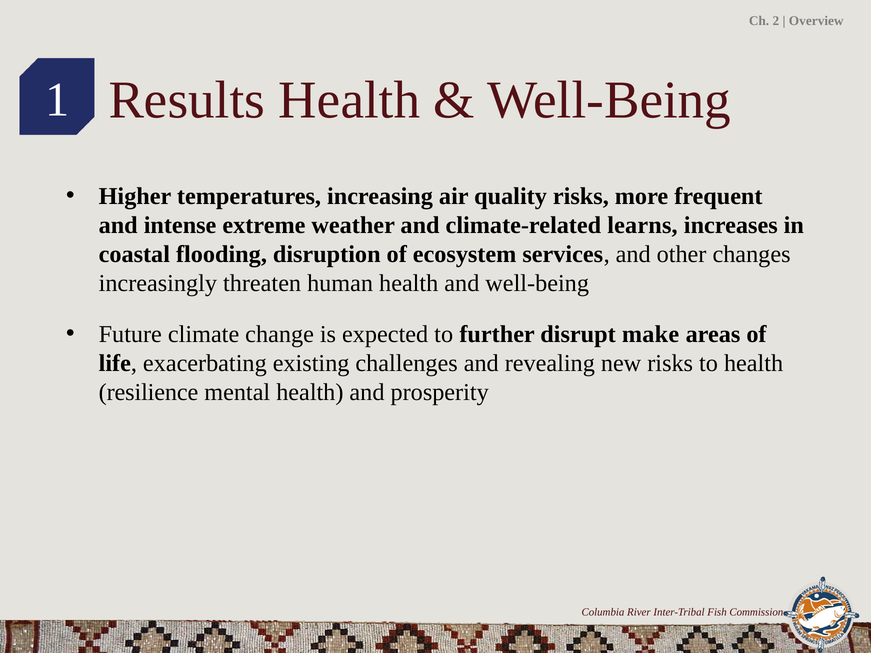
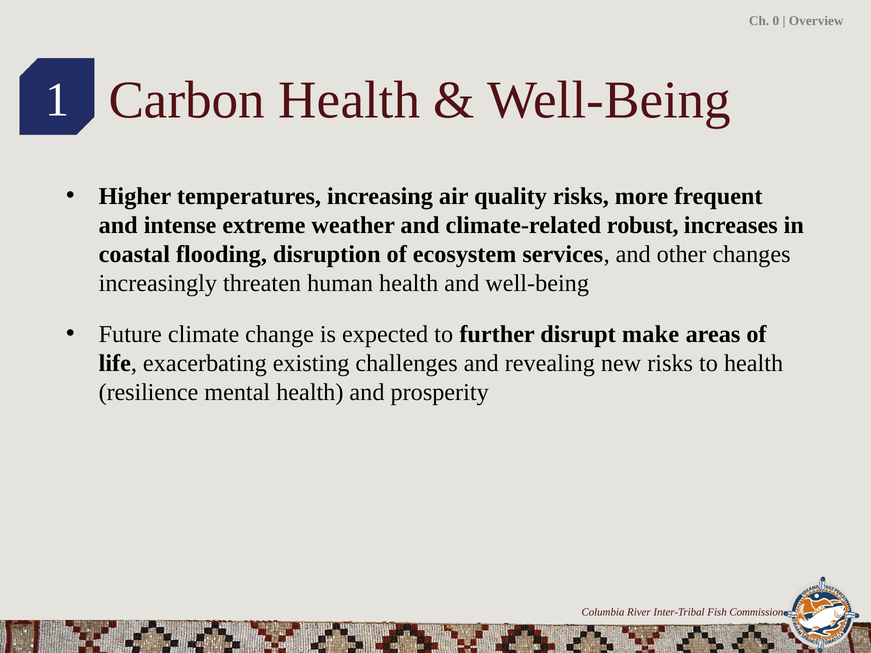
2: 2 -> 0 (776, 21)
Results: Results -> Carbon (187, 100)
learns: learns -> robust (643, 225)
